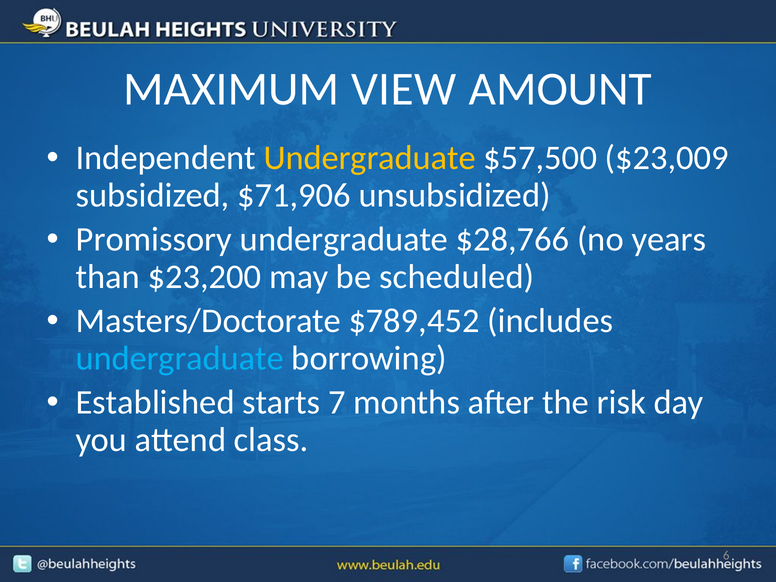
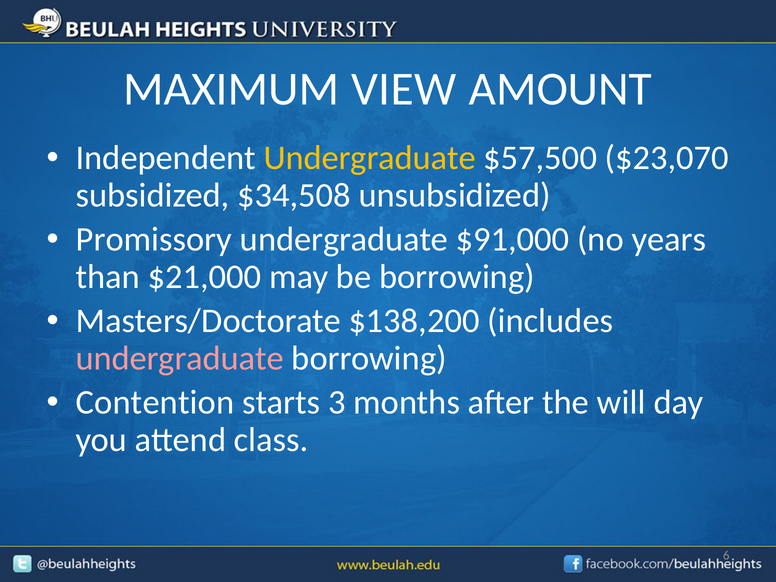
$23,009: $23,009 -> $23,070 (667, 158)
$71,906: $71,906 -> $34,508 (294, 195)
$28,766: $28,766 -> $91,000 (512, 240)
$23,200: $23,200 -> $21,000 (204, 277)
be scheduled: scheduled -> borrowing (457, 277)
$789,452: $789,452 -> $138,200 (414, 321)
undergraduate colour: light blue -> pink (180, 358)
Established: Established -> Contention (155, 402)
7: 7 -> 3 (337, 402)
risk: risk -> will (621, 402)
